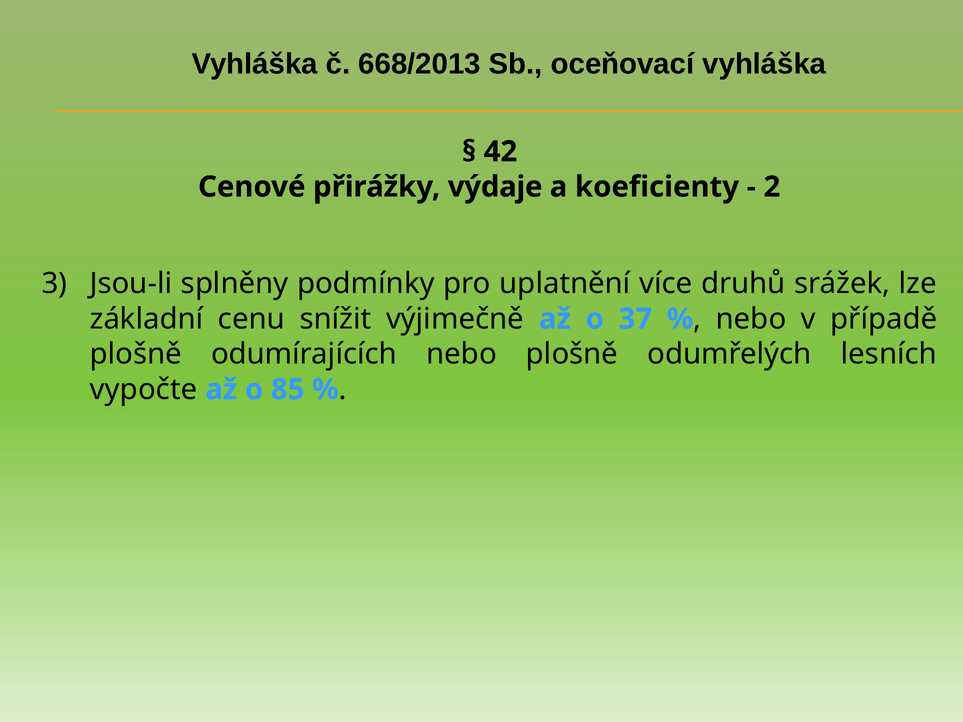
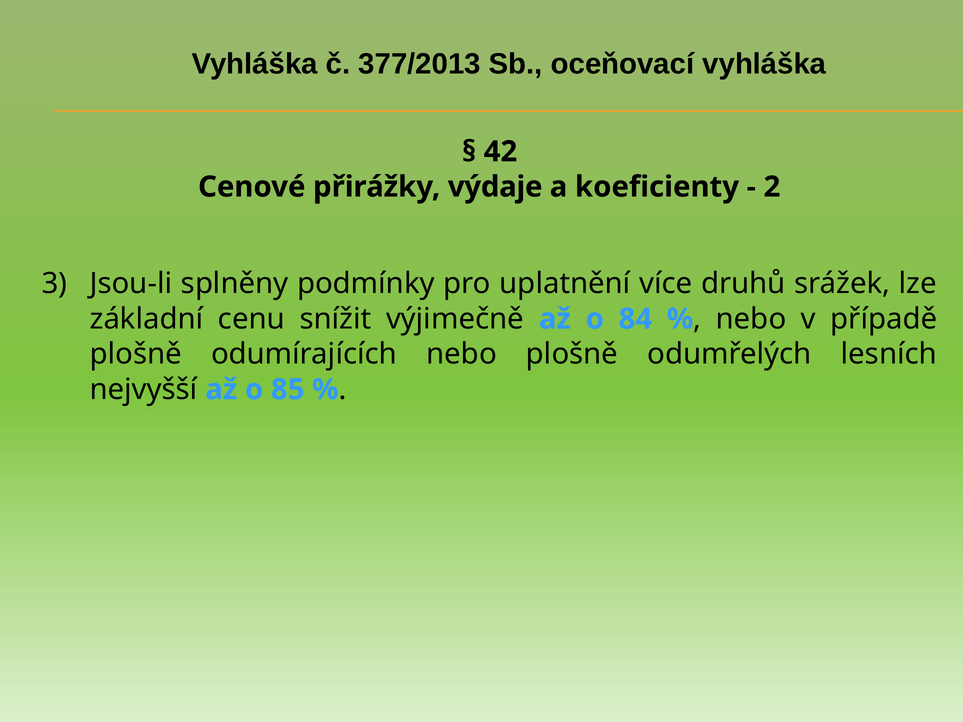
668/2013: 668/2013 -> 377/2013 (420, 64)
37: 37 -> 84 (635, 319)
vypočte: vypočte -> nejvyšší (144, 390)
